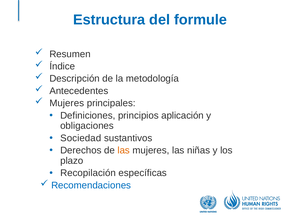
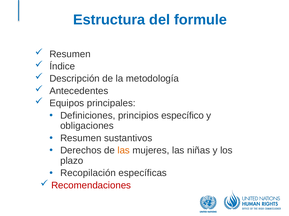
Mujeres: Mujeres -> Equipos (67, 104)
aplicación: aplicación -> específico (183, 116)
Sociedad: Sociedad -> Resumen (81, 139)
Recomendaciones colour: blue -> red (91, 186)
